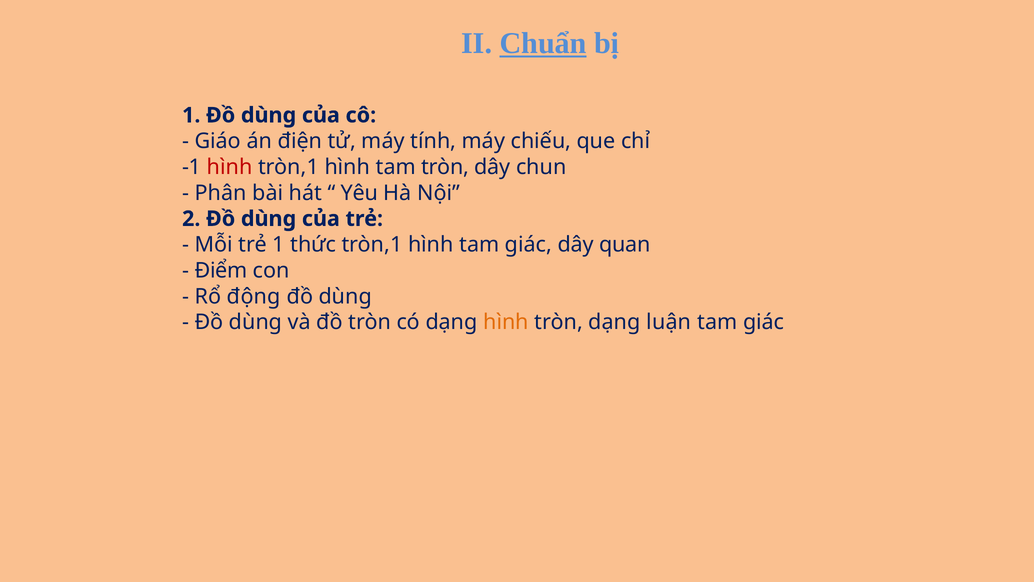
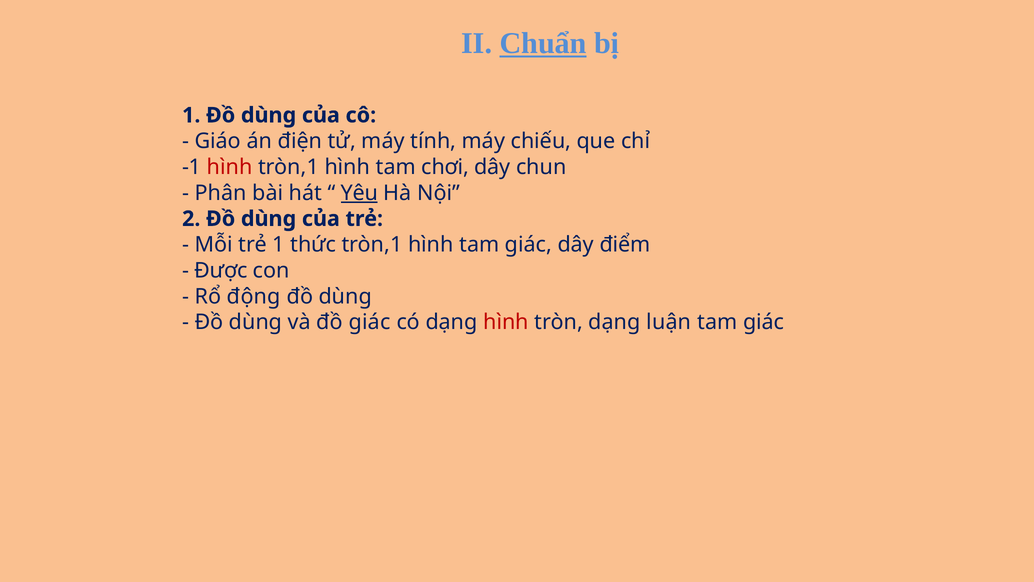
tam tròn: tròn -> chơi (445, 167)
Yêu underline: none -> present (360, 193)
quan: quan -> điểm (625, 244)
Điểm: Điểm -> Được (221, 270)
đồ tròn: tròn -> giác (370, 322)
hình colour: orange -> red (506, 322)
